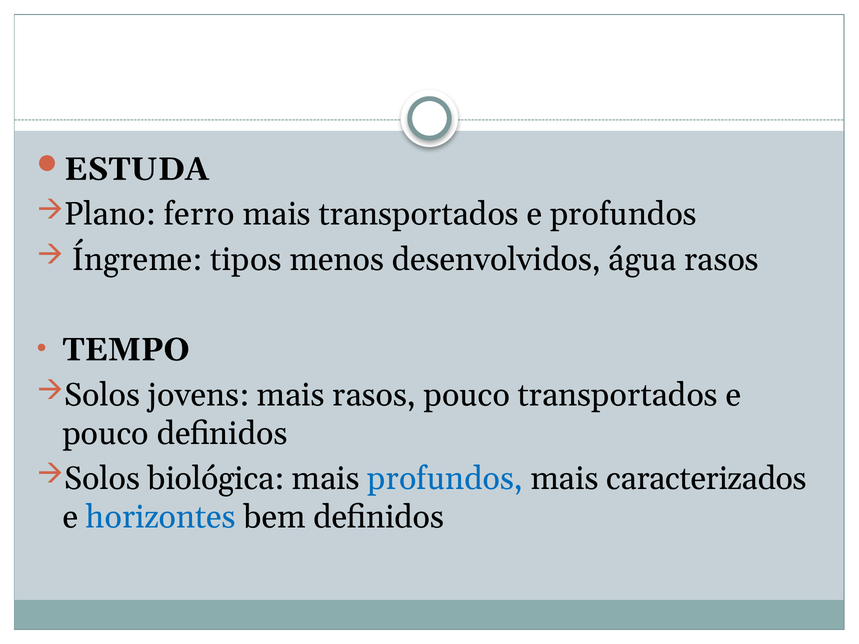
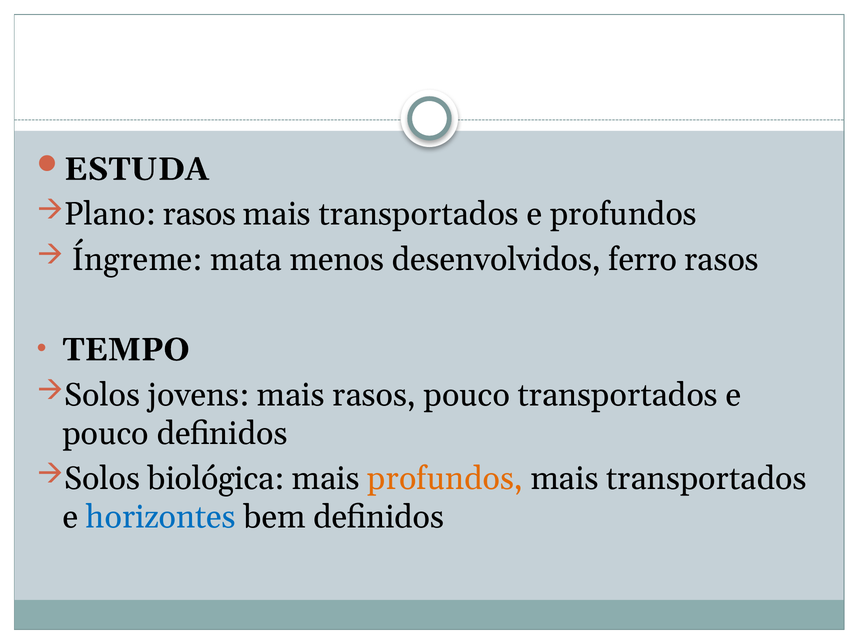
Plano ferro: ferro -> rasos (199, 214)
tipos: tipos -> mata (246, 260)
água: água -> ferro (643, 260)
profundos colour: blue -> orange (445, 479)
caracterizados: caracterizados -> transportados (706, 479)
